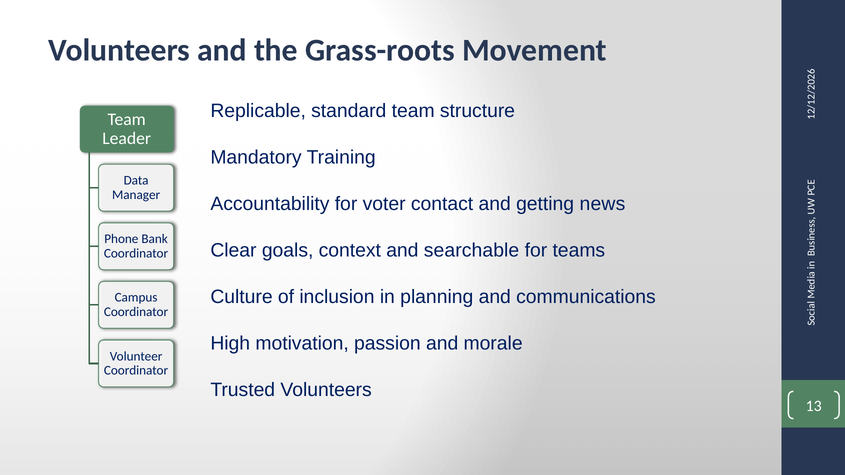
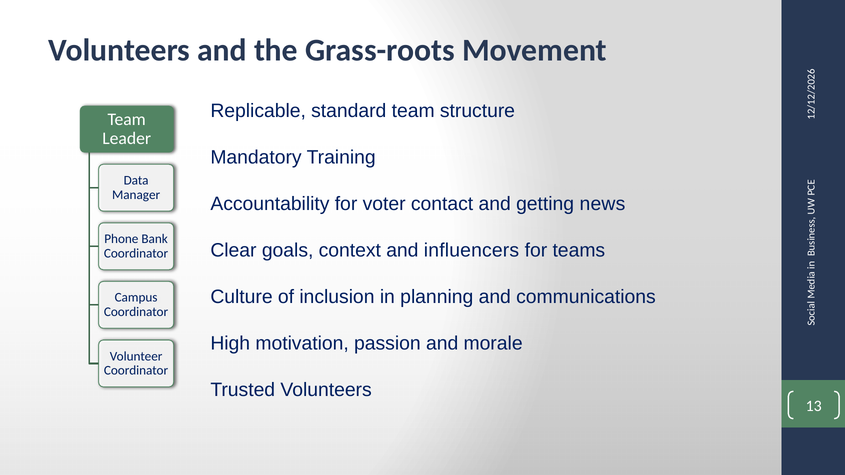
searchable: searchable -> influencers (471, 251)
